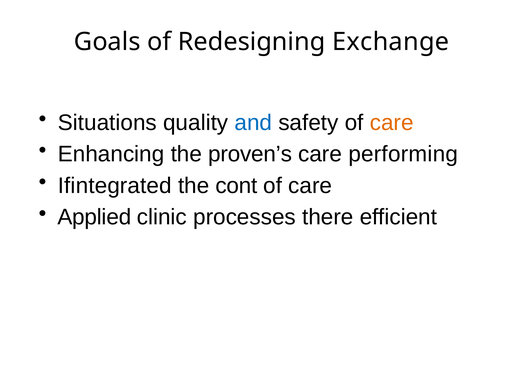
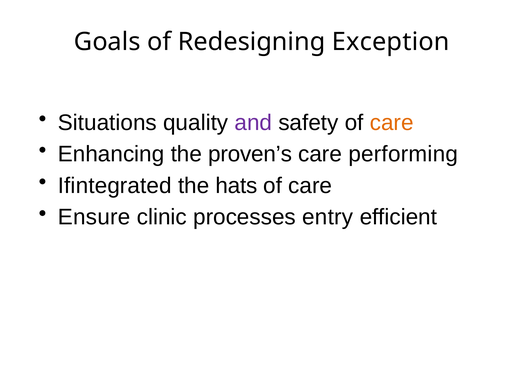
Exchange: Exchange -> Exception (391, 42)
and colour: blue -> purple (253, 123)
cont: cont -> hats (236, 186)
Applied: Applied -> Ensure (94, 217)
there: there -> entry (328, 217)
